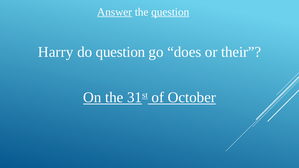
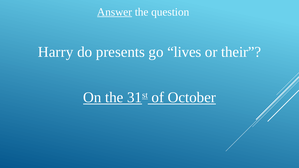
question underline: present -> none (170, 12)
do question: question -> presents (120, 52)
does: does -> lives (184, 52)
